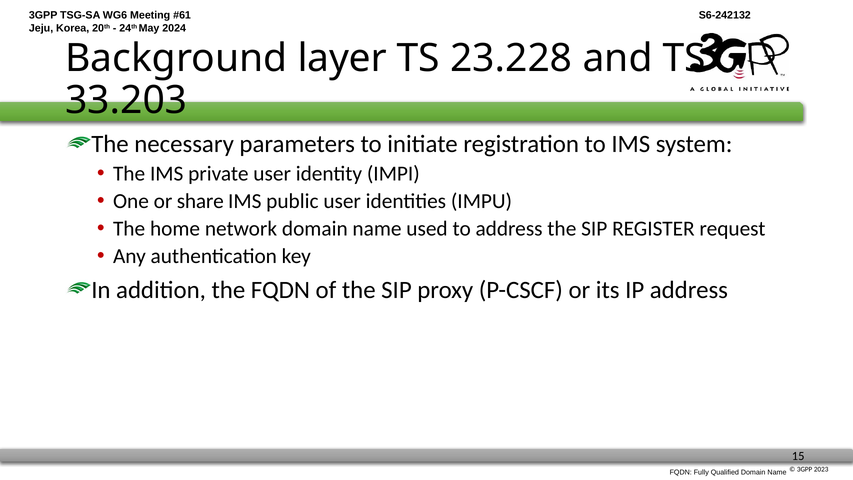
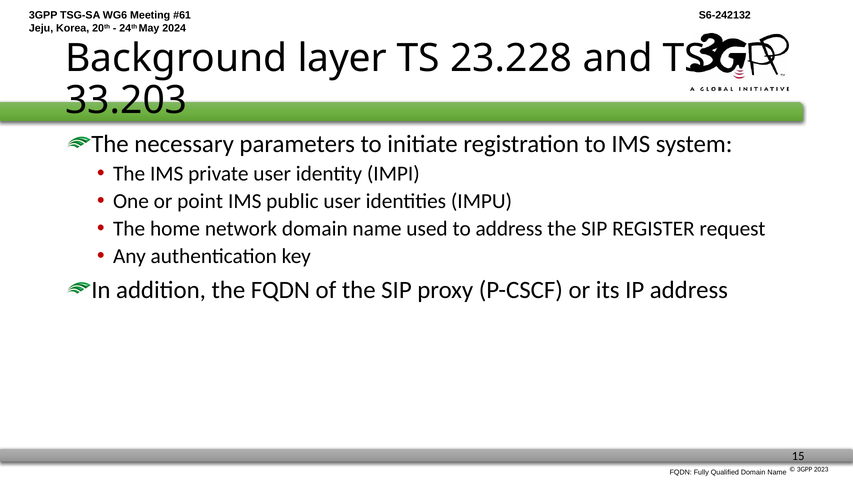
share: share -> point (200, 201)
